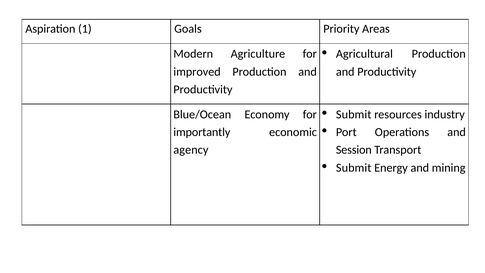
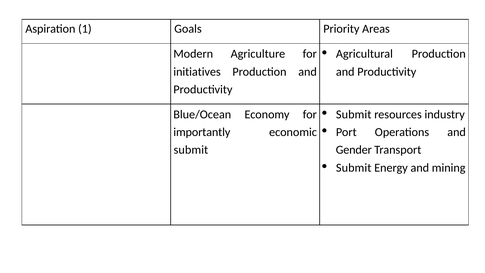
improved: improved -> initiatives (197, 72)
agency: agency -> submit (191, 150)
Session: Session -> Gender (354, 150)
